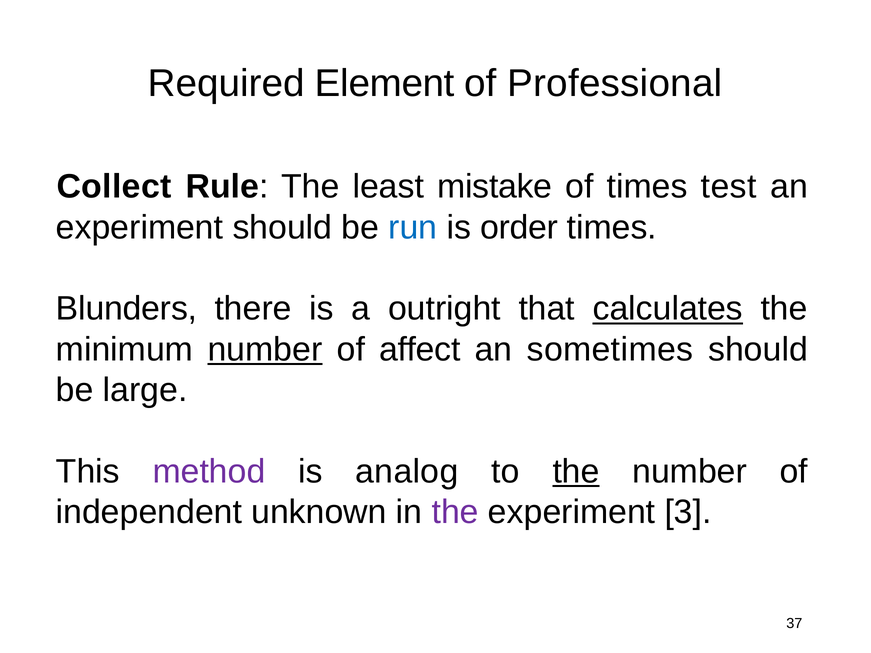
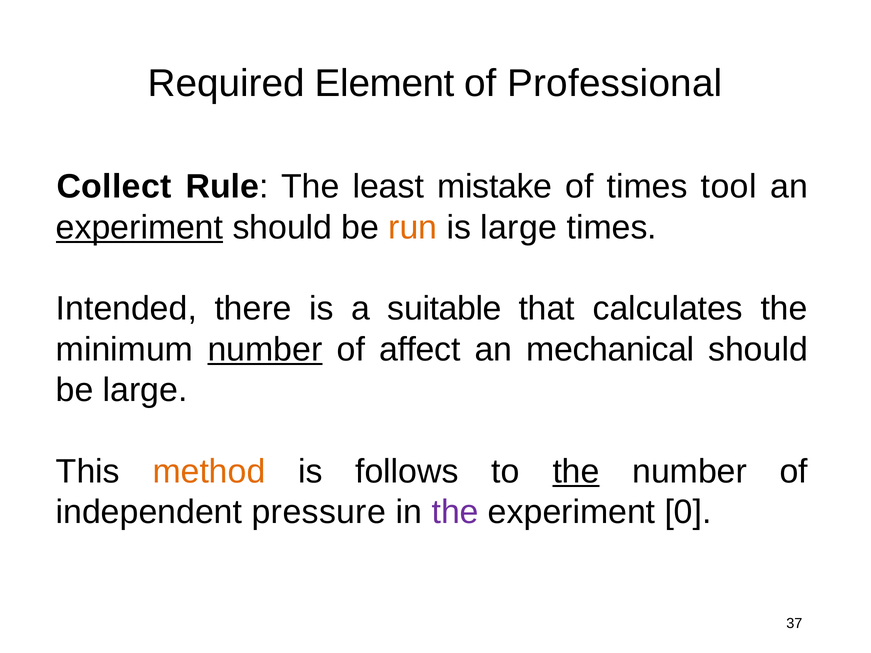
test: test -> tool (729, 187)
experiment underline: none -> present (140, 228)
run colour: blue -> orange (413, 228)
is order: order -> large (519, 228)
Blunders: Blunders -> Intended (126, 309)
outright: outright -> suitable (445, 309)
calculates underline: present -> none (668, 309)
sometimes: sometimes -> mechanical (610, 350)
method colour: purple -> orange (209, 472)
analog: analog -> follows (407, 472)
unknown: unknown -> pressure (319, 512)
3: 3 -> 0 (688, 512)
